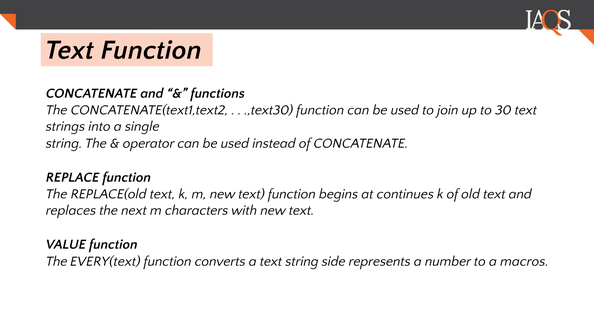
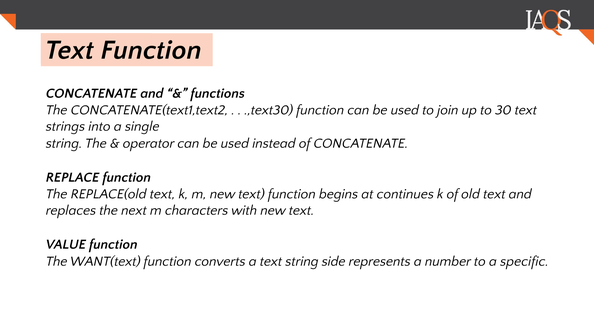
EVERY(text: EVERY(text -> WANT(text (105, 261)
macros: macros -> specific (524, 261)
